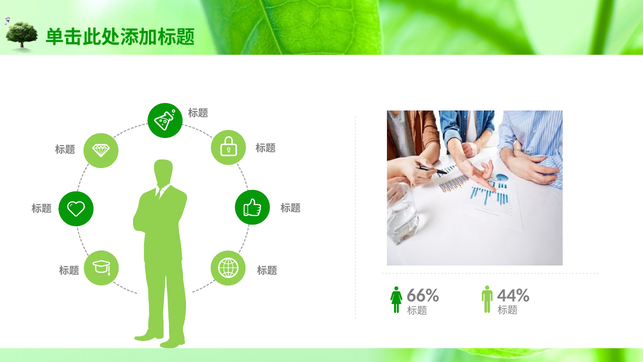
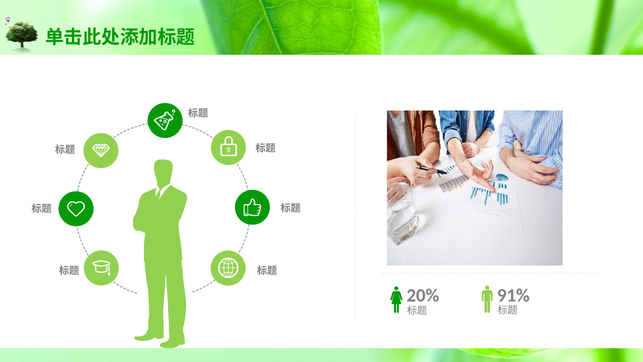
66%: 66% -> 20% (423, 295)
44%: 44% -> 91% (513, 295)
